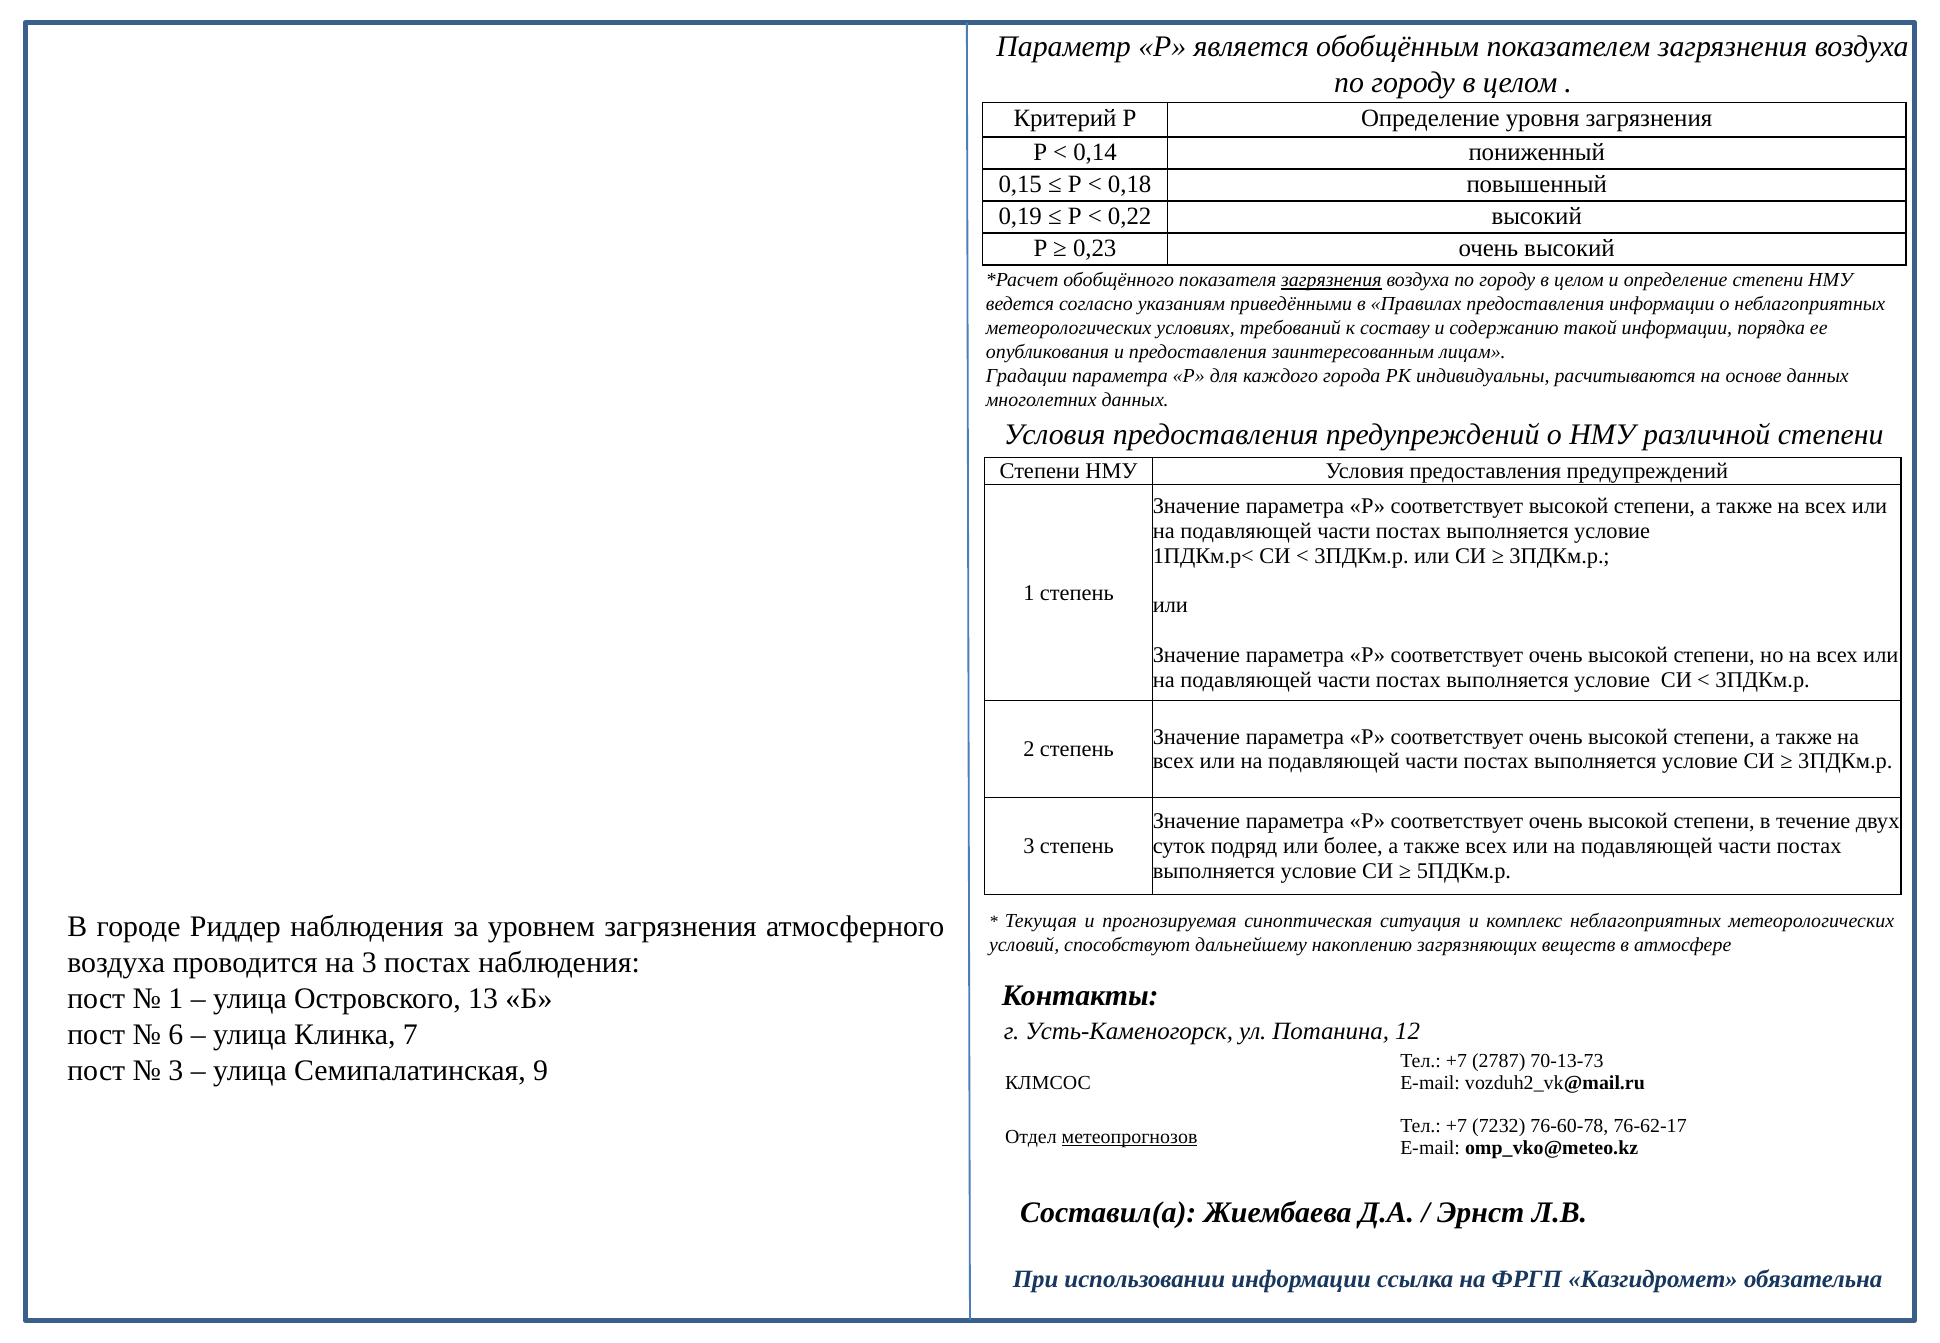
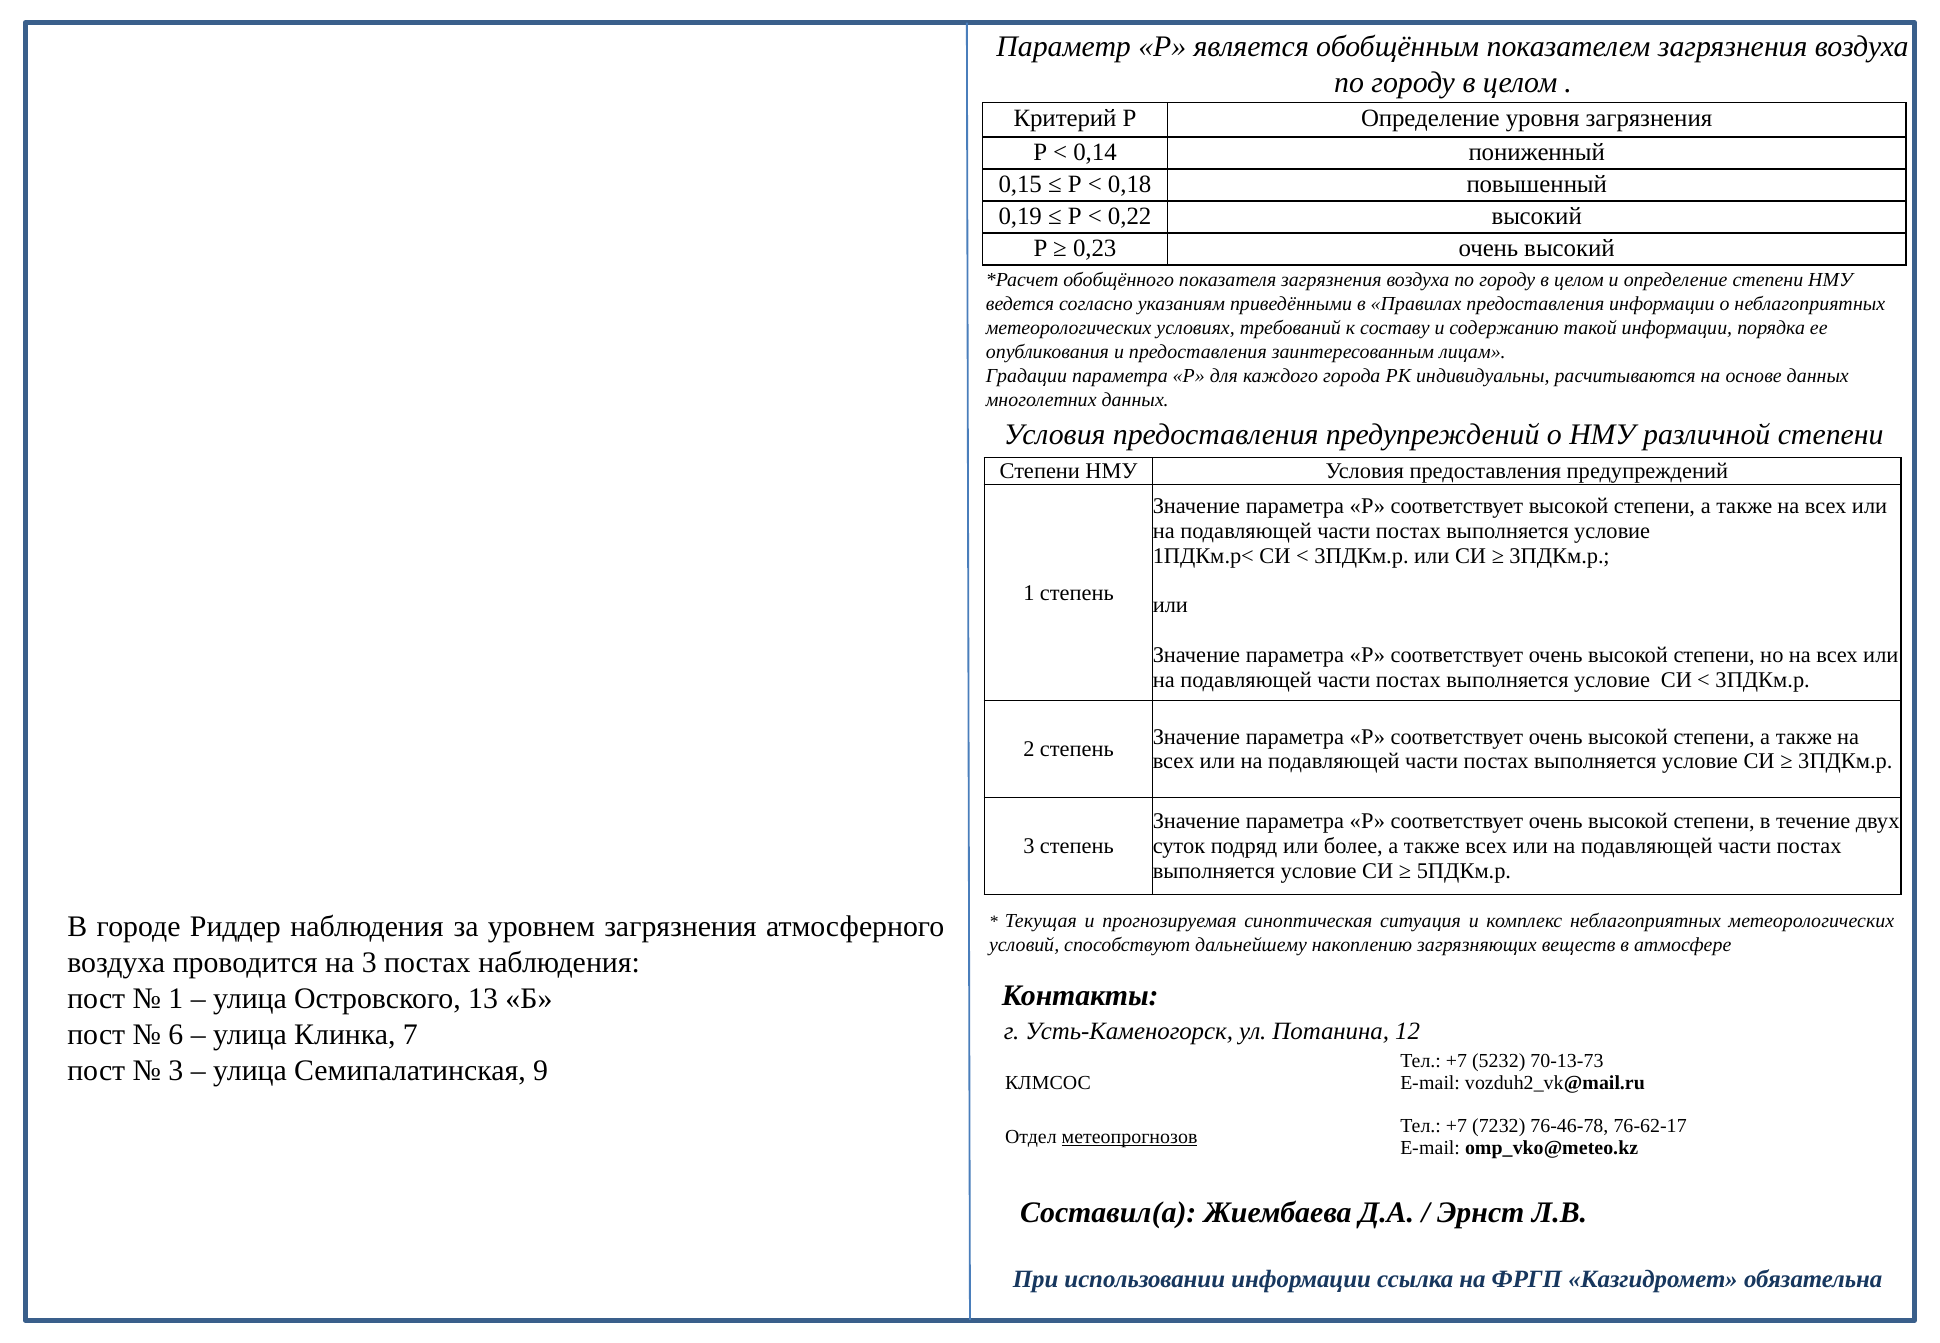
загрязнения underline: present -> none (1331, 280)
2787: 2787 -> 5232 (1499, 1061)
76-60-78: 76-60-78 -> 76-46-78 (1569, 1126)
